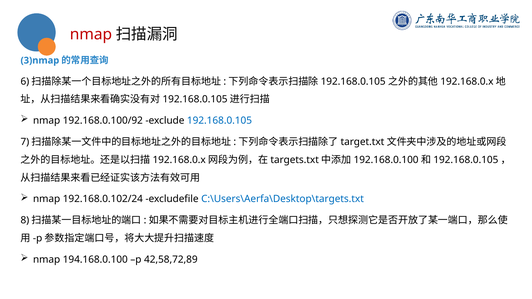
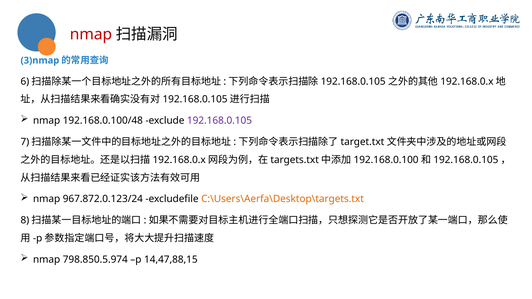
192.168.0.100/92: 192.168.0.100/92 -> 192.168.0.100/48 (103, 121)
192.168.0.105 colour: blue -> purple (219, 121)
192.168.0.102/24: 192.168.0.102/24 -> 967.872.0.123/24 (103, 199)
C:\Users\Aerfa\Desktop\targets.txt colour: blue -> orange (283, 199)
194.168.0.100: 194.168.0.100 -> 798.850.5.974 (95, 260)
42,58,72,89: 42,58,72,89 -> 14,47,88,15 (171, 260)
